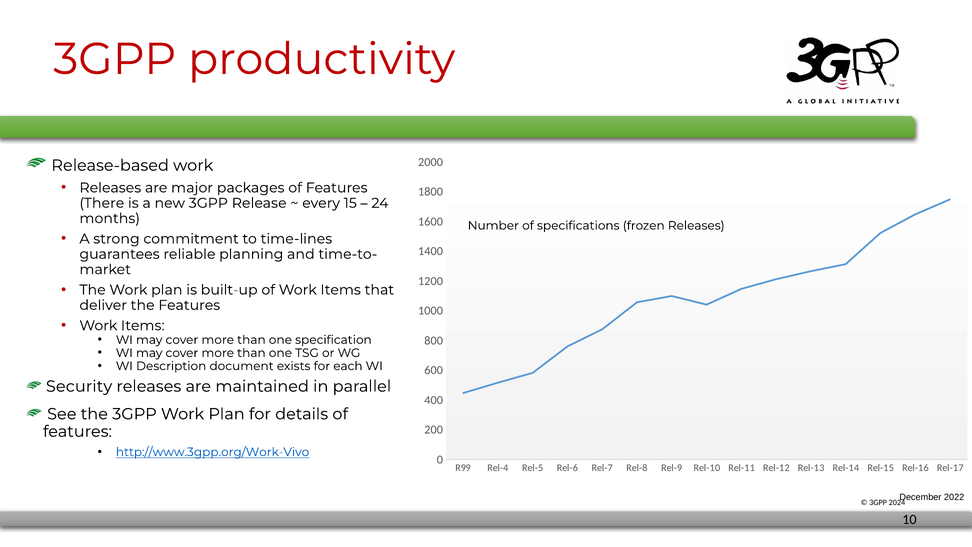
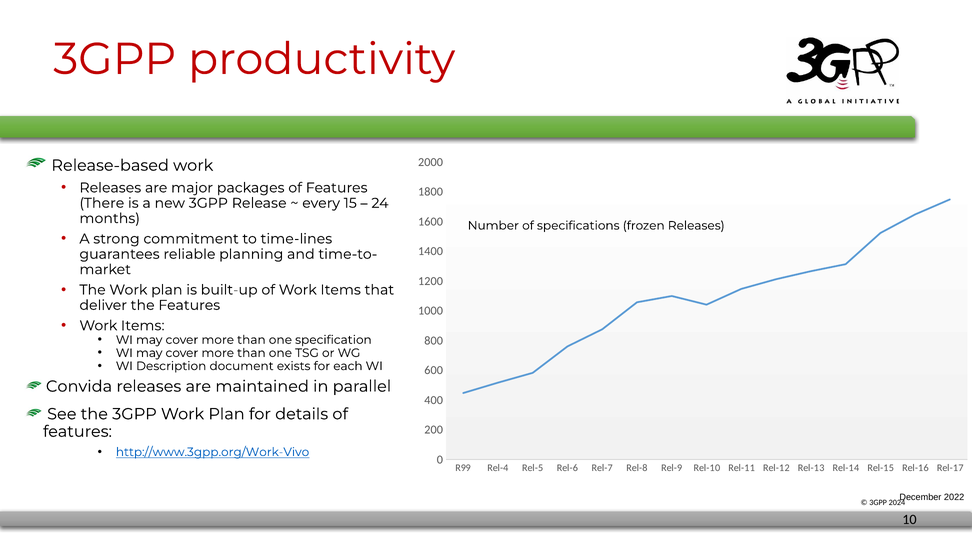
Security: Security -> Convida (79, 386)
